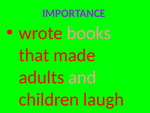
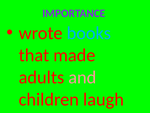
books colour: pink -> light blue (89, 33)
